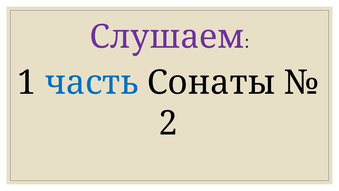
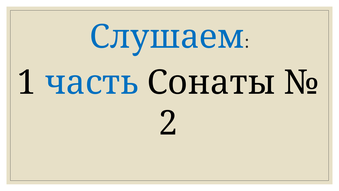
Слушаем colour: purple -> blue (167, 37)
